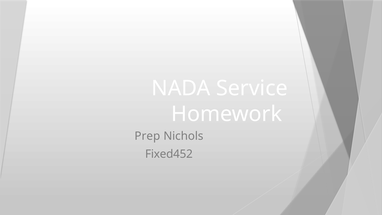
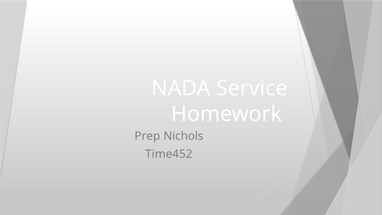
Fixed452: Fixed452 -> Time452 (169, 154)
